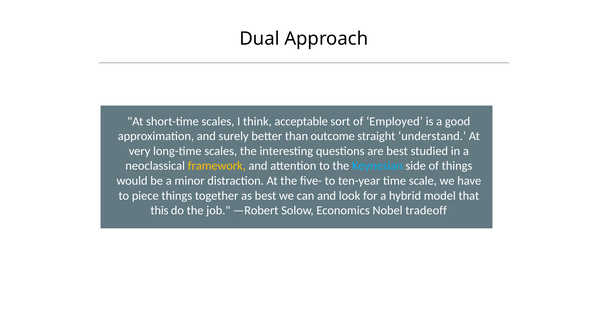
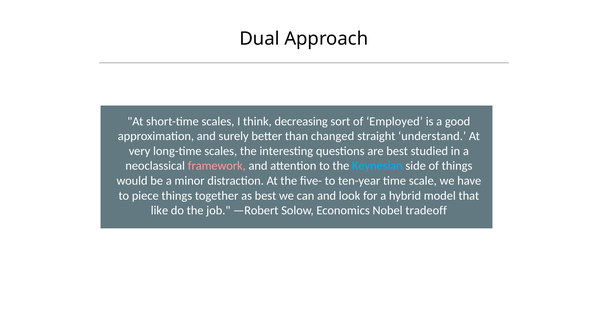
acceptable: acceptable -> decreasing (301, 121)
outcome: outcome -> changed (333, 136)
framework colour: yellow -> pink (217, 166)
this: this -> like (159, 210)
